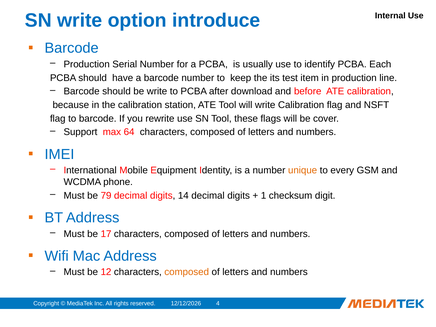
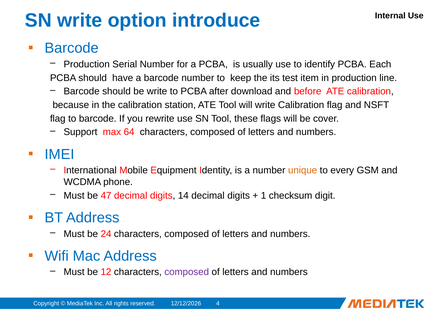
79: 79 -> 47 (106, 196)
17: 17 -> 24 (106, 234)
composed colour: orange -> purple (187, 272)
